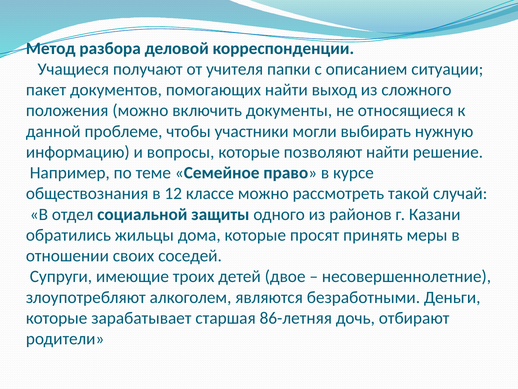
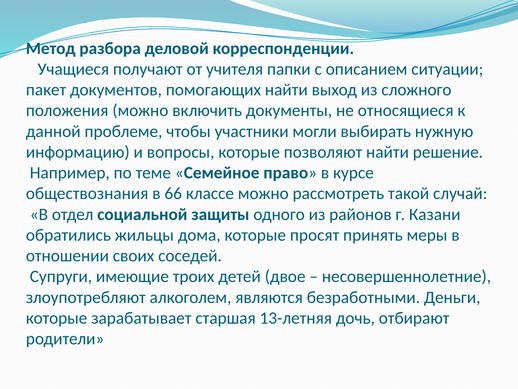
12: 12 -> 66 (173, 193)
86-летняя: 86-летняя -> 13-летняя (296, 318)
